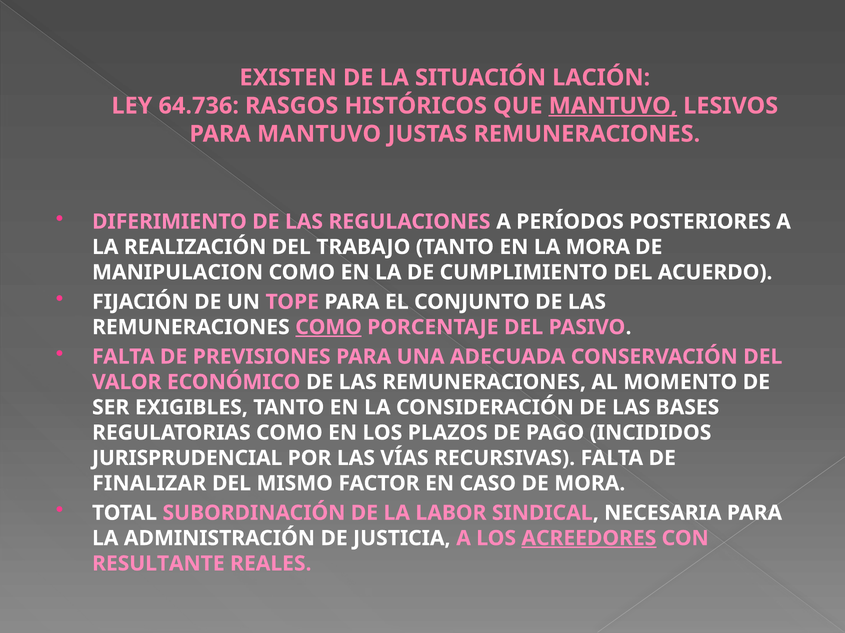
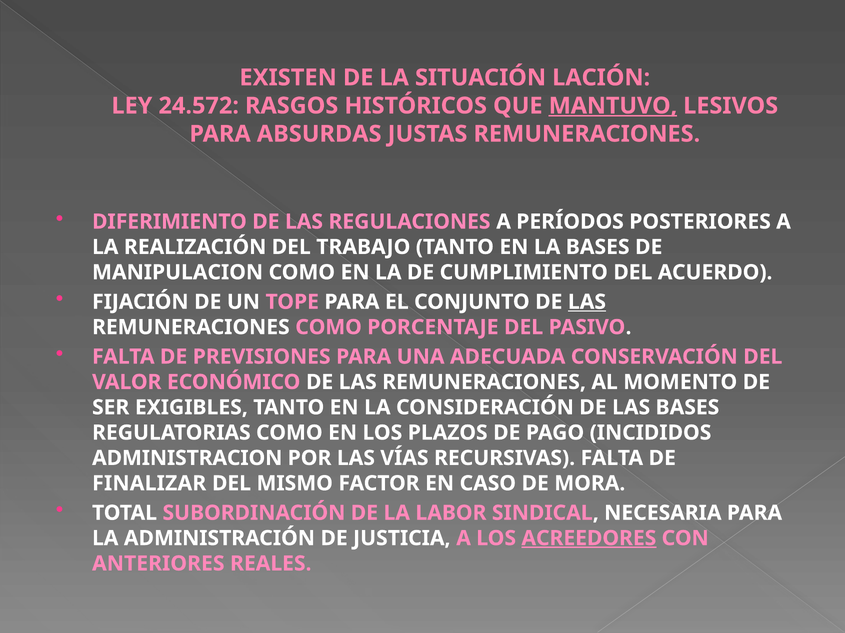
64.736: 64.736 -> 24.572 (199, 106)
PARA MANTUVO: MANTUVO -> ABSURDAS (319, 134)
LA MORA: MORA -> BASES (598, 247)
LAS underline: none -> present (587, 302)
COMO underline: present -> none (329, 328)
JURISPRUDENCIAL: JURISPRUDENCIAL -> ADMINISTRACION (187, 459)
RESULTANTE: RESULTANTE -> ANTERIORES (158, 564)
